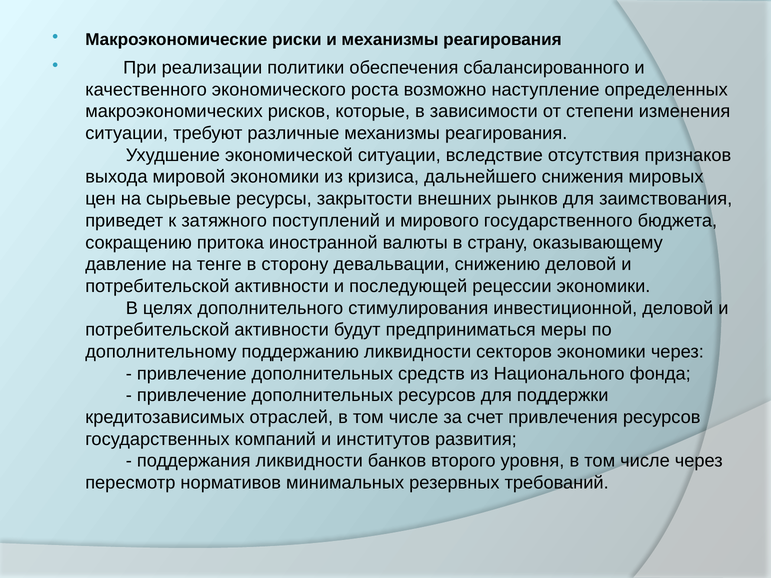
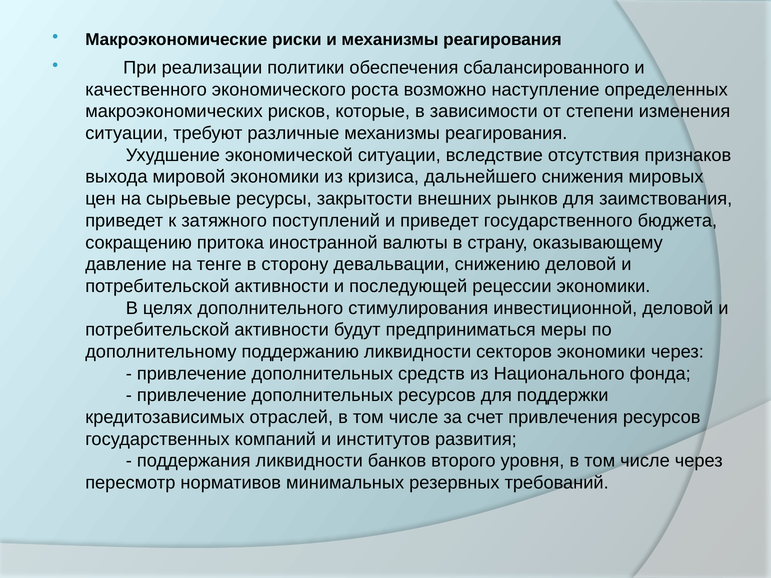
и мирового: мирового -> приведет (440, 221)
